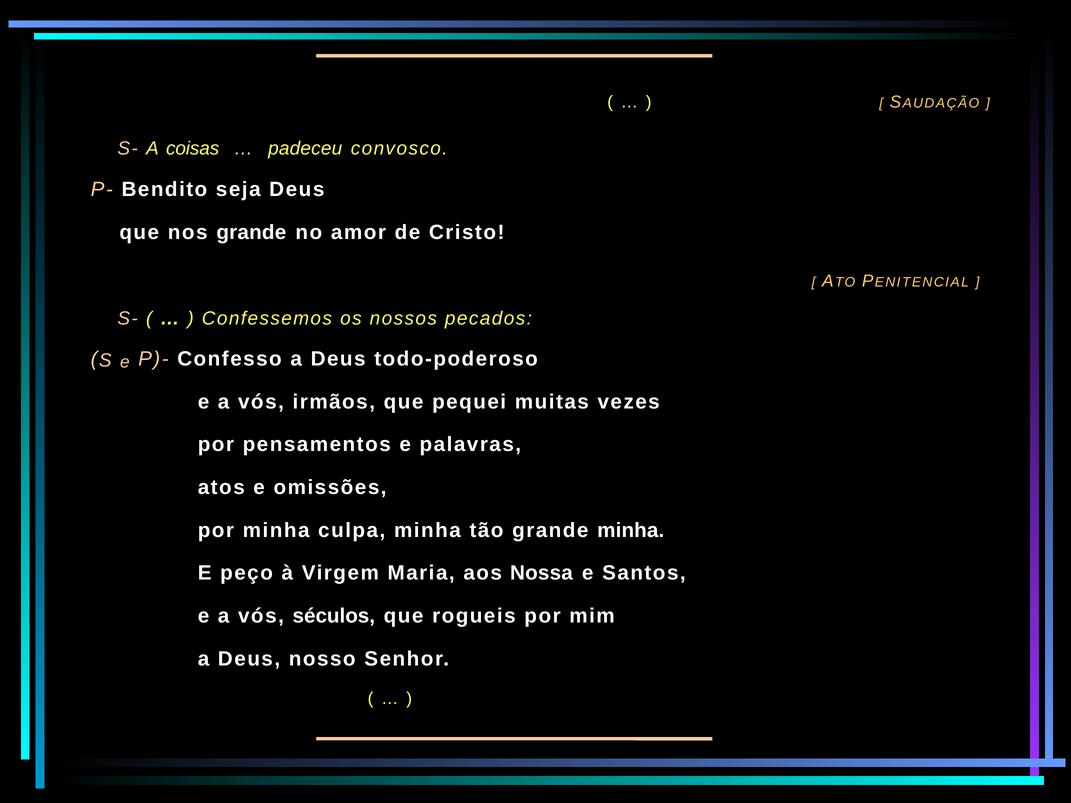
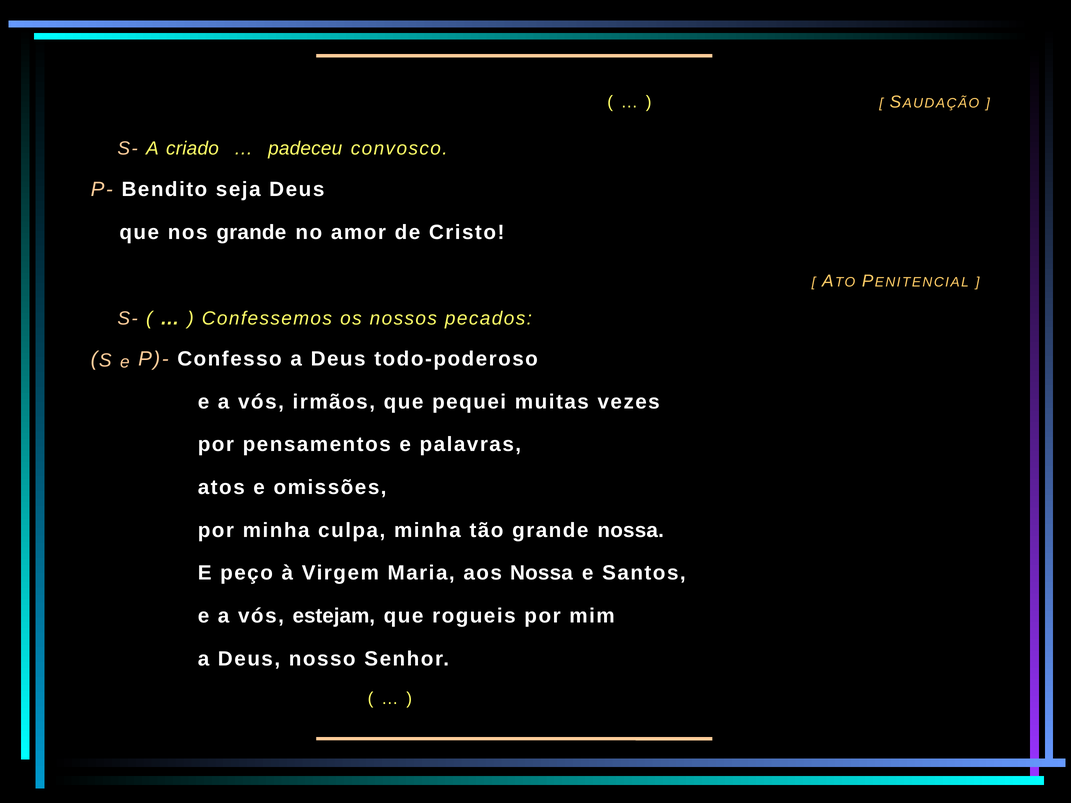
coisas: coisas -> criado (192, 149)
grande minha: minha -> nossa (631, 530)
séculos: séculos -> estejam (334, 616)
